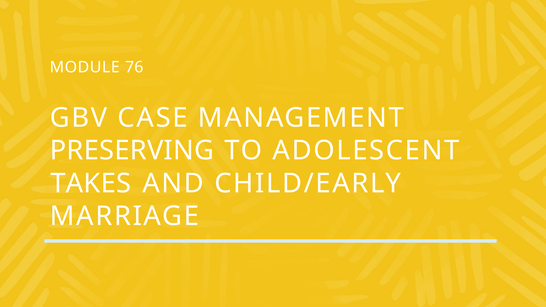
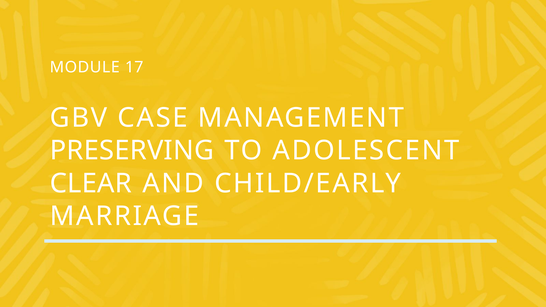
76: 76 -> 17 (134, 67)
TAKES: TAKES -> CLEAR (91, 183)
